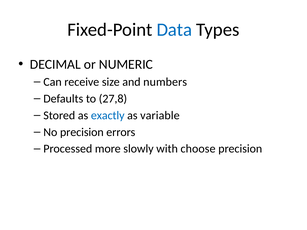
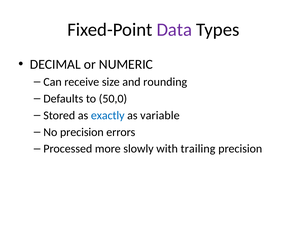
Data colour: blue -> purple (174, 30)
numbers: numbers -> rounding (165, 82)
27,8: 27,8 -> 50,0 (113, 99)
choose: choose -> trailing (198, 149)
